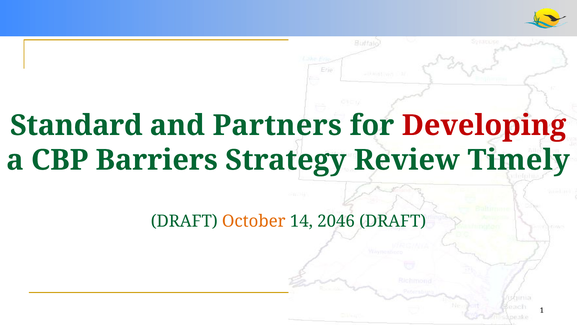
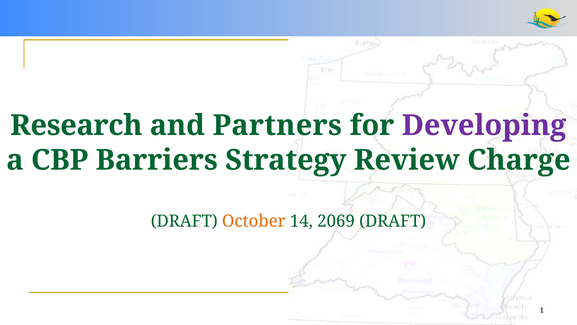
Standard: Standard -> Research (76, 125)
Developing colour: red -> purple (484, 125)
Timely: Timely -> Charge (519, 160)
2046: 2046 -> 2069 (336, 221)
